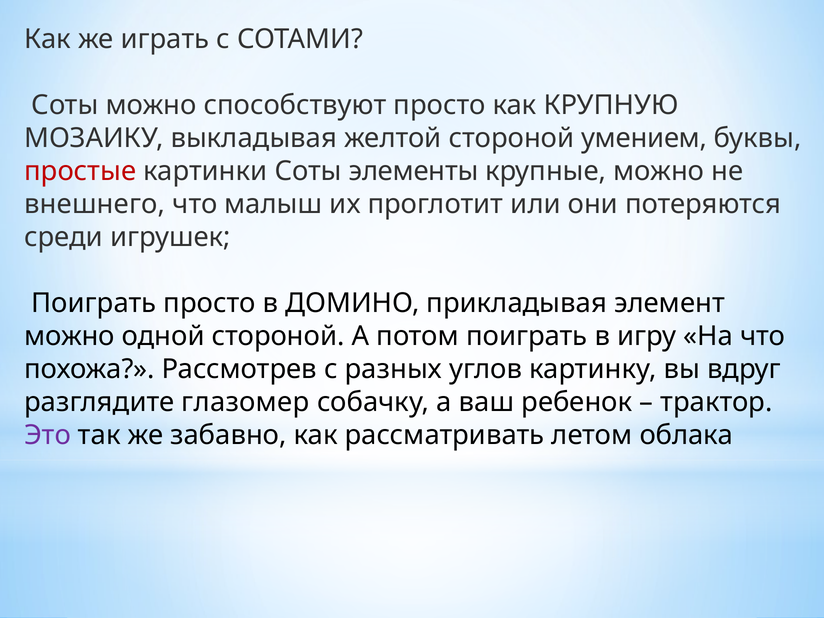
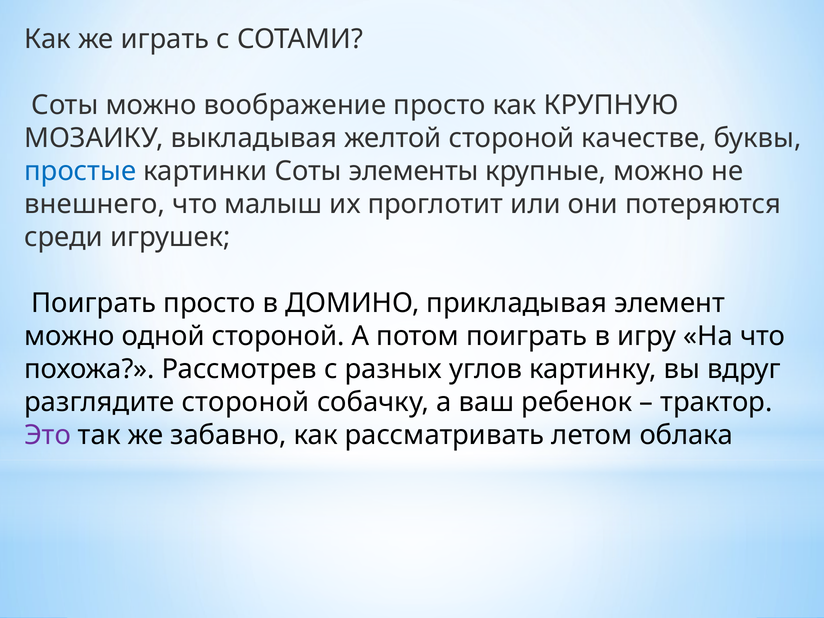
способствуют: способствуют -> воображение (295, 105)
умением: умением -> качестве (644, 138)
простые colour: red -> blue (80, 171)
разглядите глазомер: глазомер -> стороной (245, 402)
